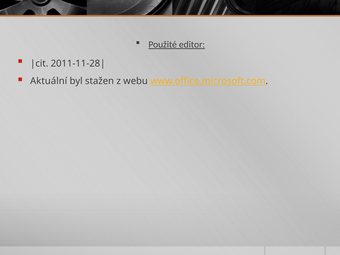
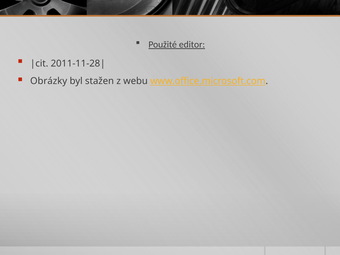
Aktuální: Aktuální -> Obrázky (49, 81)
